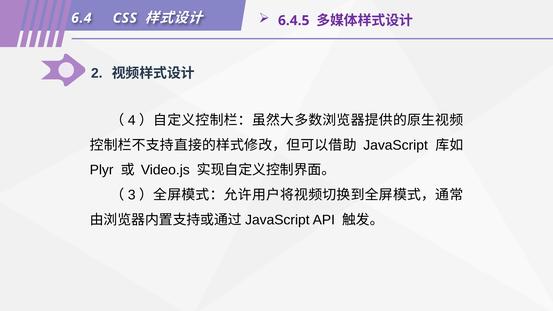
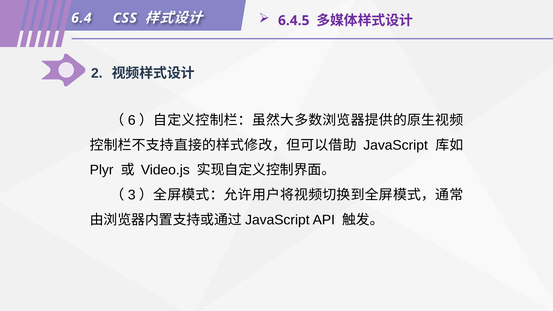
4: 4 -> 6 (132, 120)
